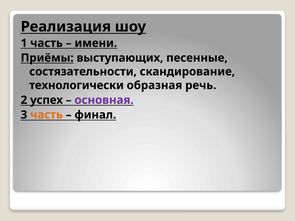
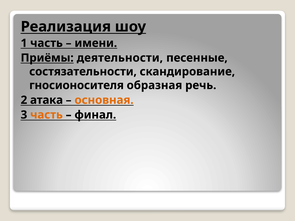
выступающих: выступающих -> деятельности (120, 58)
технологически: технологически -> гносионосителя (77, 85)
успех: успех -> атака (47, 100)
основная colour: purple -> orange (104, 100)
